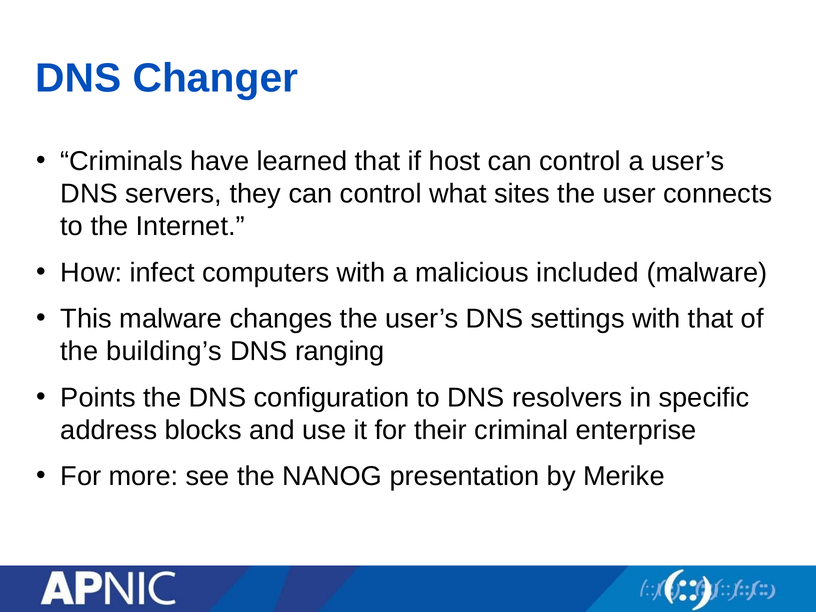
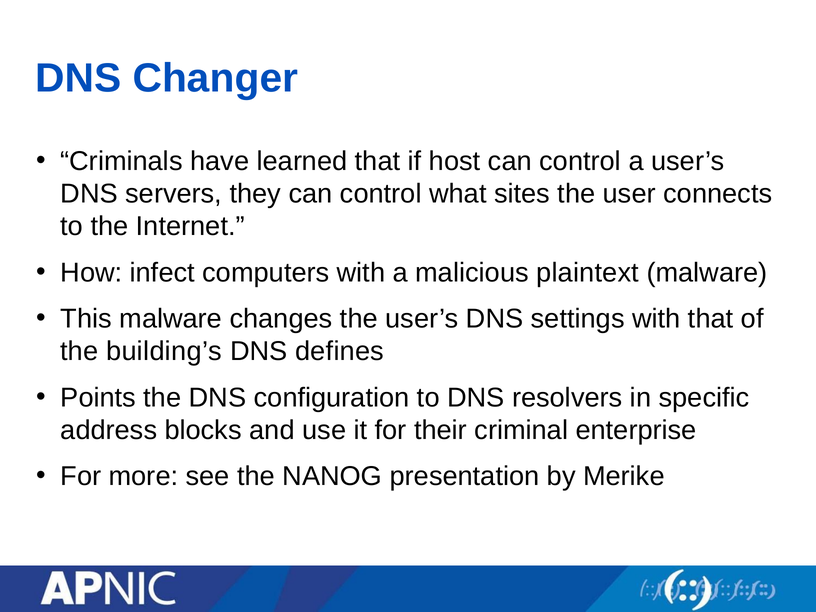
included: included -> plaintext (588, 273)
ranging: ranging -> defines (340, 351)
